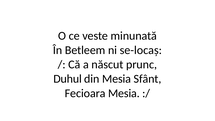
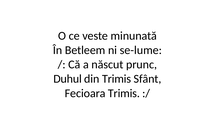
se-locaș: se-locaș -> se-lume (141, 50)
din Mesia: Mesia -> Trimis (117, 79)
Fecioara Mesia: Mesia -> Trimis (124, 93)
